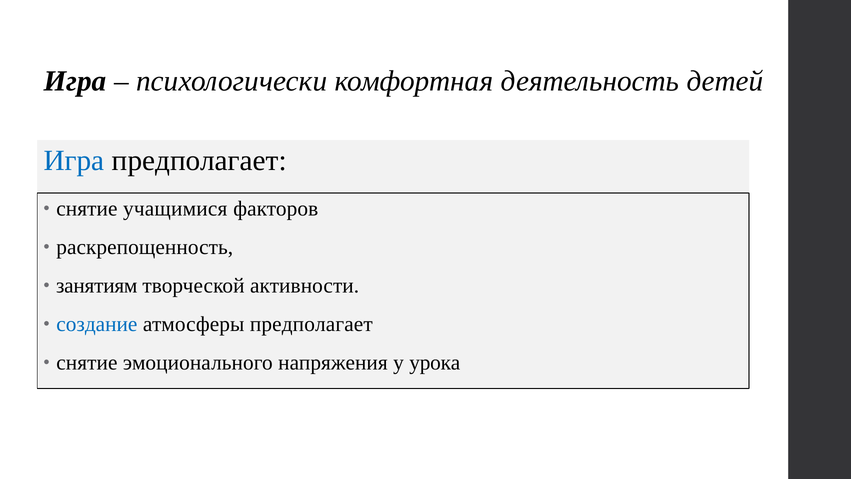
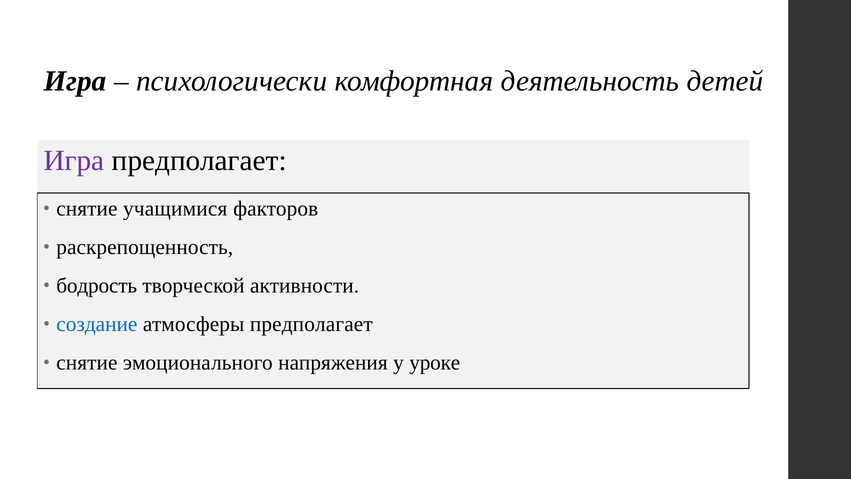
Игра colour: blue -> purple (74, 160)
занятиям: занятиям -> бодрость (97, 285)
урока: урока -> уроке (435, 362)
